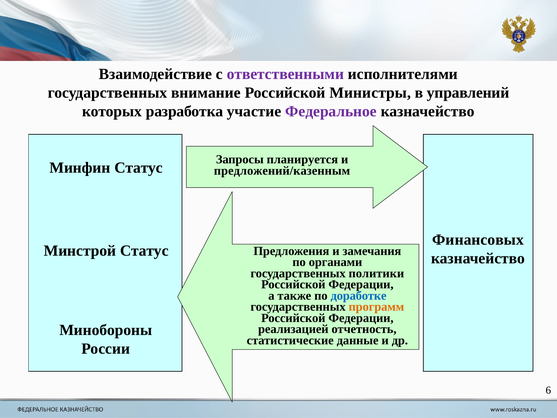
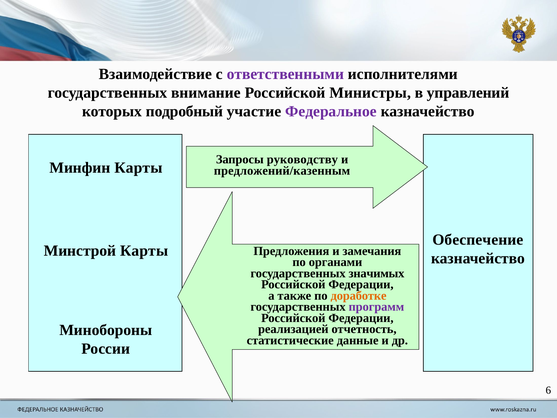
разработка: разработка -> подробный (185, 111)
планируется: планируется -> руководству (302, 159)
Минфин Статус: Статус -> Карты (139, 168)
Финансовых: Финансовых -> Обеспечение (478, 240)
Минстрой Статус: Статус -> Карты (144, 251)
политики: политики -> значимых (376, 273)
доработке colour: blue -> orange (359, 295)
программ colour: orange -> purple (376, 307)
